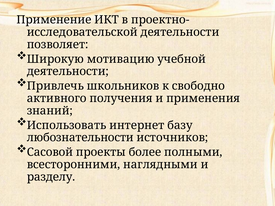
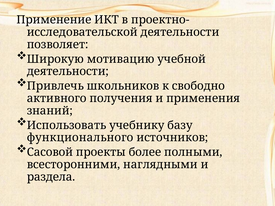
интернет: интернет -> учебнику (137, 125)
любознательности: любознательности -> функционального (80, 138)
разделу: разделу -> раздела (51, 177)
